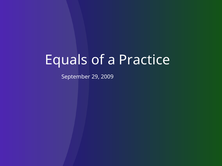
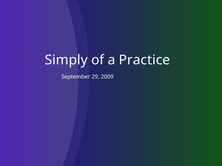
Equals: Equals -> Simply (66, 60)
